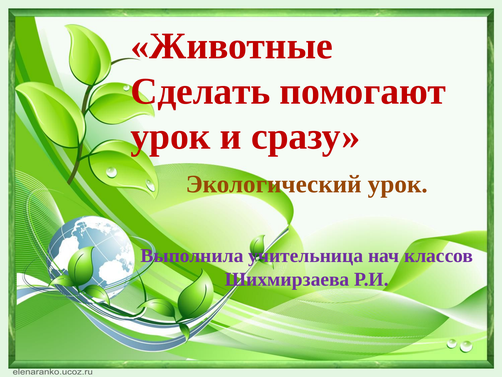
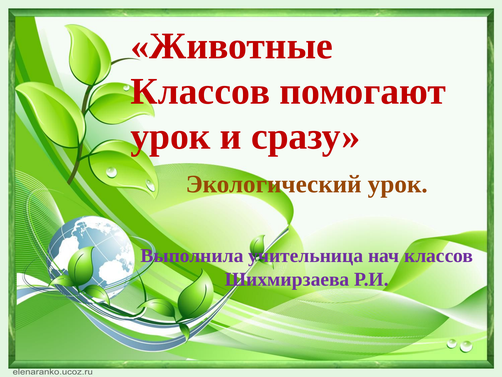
Сделать: Сделать -> Классов (200, 91)
